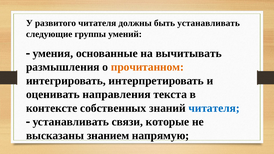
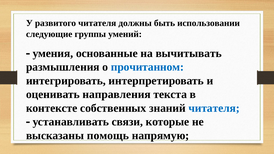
быть устанавливать: устанавливать -> использовании (209, 23)
прочитанном colour: orange -> blue (147, 67)
знанием: знанием -> помощь (108, 136)
